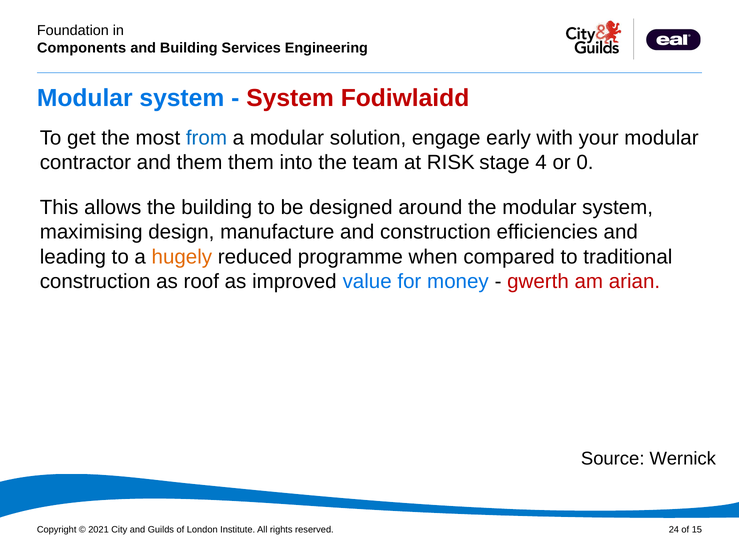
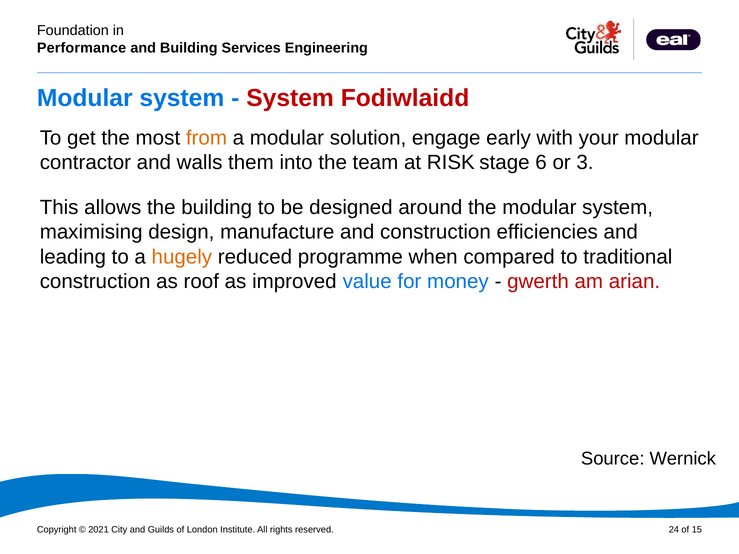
Components: Components -> Performance (82, 48)
from colour: blue -> orange (206, 138)
and them: them -> walls (200, 162)
4: 4 -> 6 (541, 162)
0: 0 -> 3 (585, 162)
